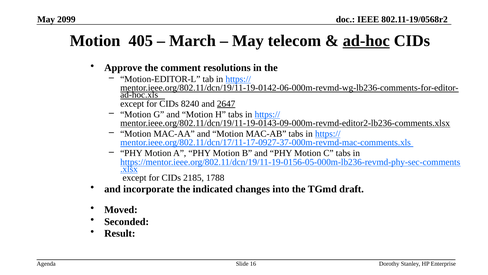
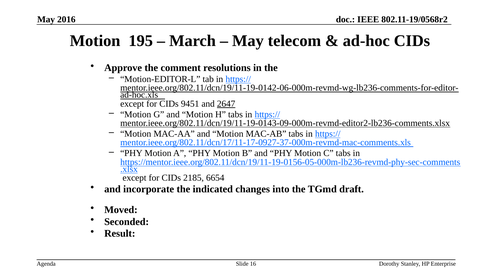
2099: 2099 -> 2016 (66, 20)
405: 405 -> 195 (141, 41)
ad-hoc underline: present -> none (366, 41)
8240: 8240 -> 9451 (190, 104)
1788: 1788 -> 6654 (215, 178)
